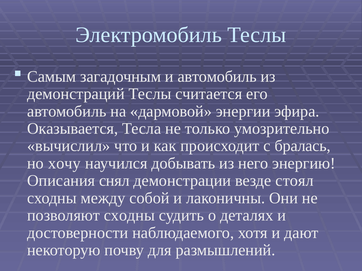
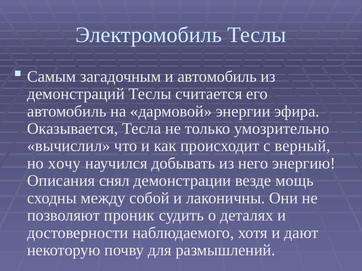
бралась: бралась -> верный (302, 146)
стоял: стоял -> мощь (295, 181)
позволяют сходны: сходны -> проник (129, 216)
